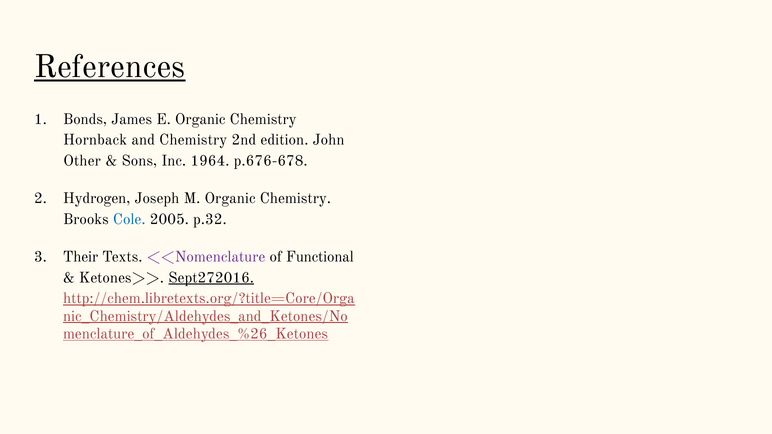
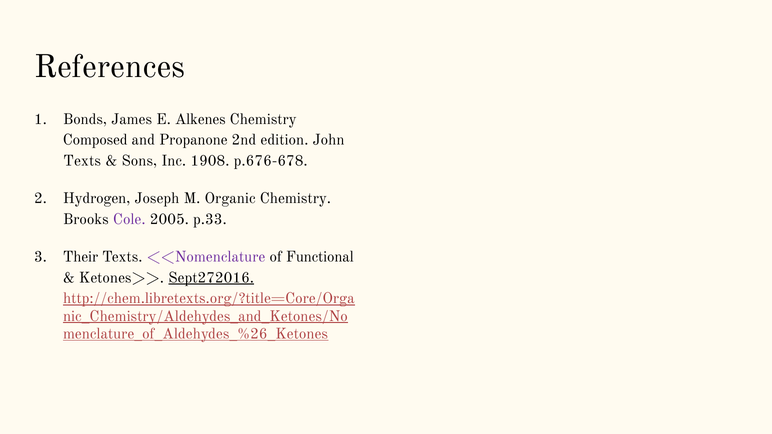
References underline: present -> none (110, 67)
E Organic: Organic -> Alkenes (200, 119)
Hornback: Hornback -> Composed (95, 140)
and Chemistry: Chemistry -> Propanone (193, 140)
Other: Other -> Texts (82, 161)
1964: 1964 -> 1908 (210, 161)
Cole colour: blue -> purple (129, 219)
p.32: p.32 -> p.33 (210, 219)
